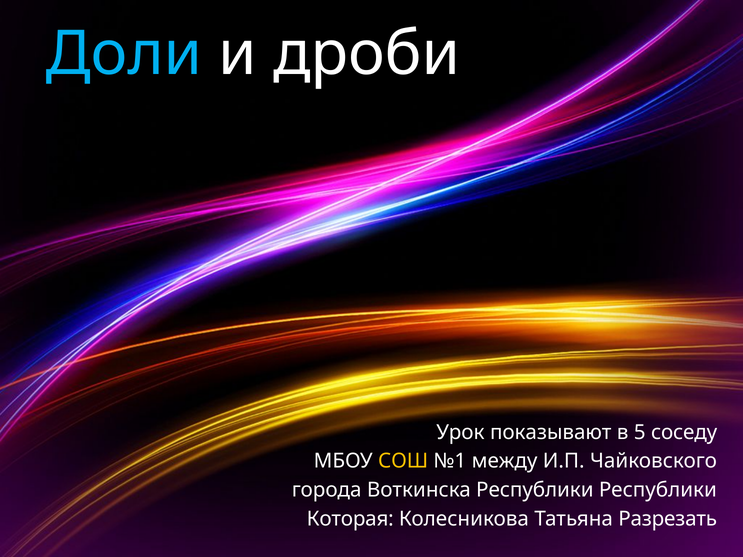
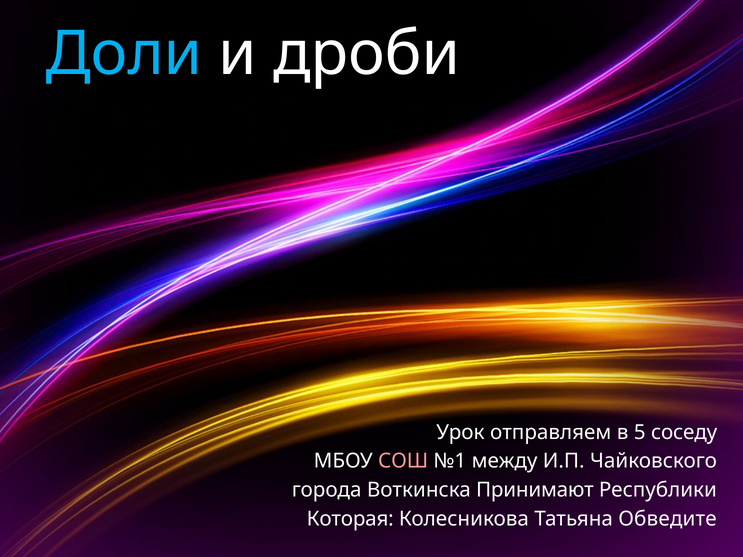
показывают: показывают -> отправляем (551, 432)
СОШ colour: yellow -> pink (403, 461)
Воткинска Республики: Республики -> Принимают (535, 490)
Разрезать: Разрезать -> Обведите (667, 519)
